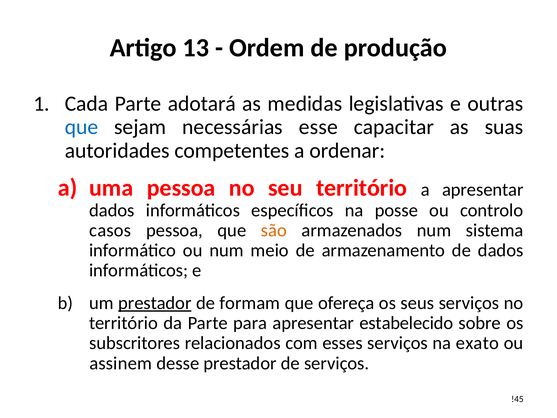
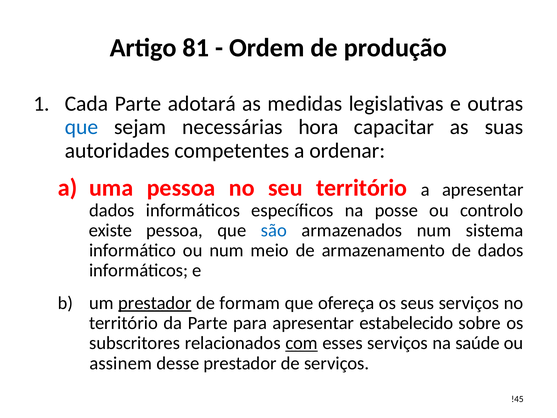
13: 13 -> 81 (196, 48)
esse: esse -> hora (318, 127)
casos: casos -> existe (110, 230)
são colour: orange -> blue (274, 230)
com underline: none -> present (302, 343)
exato: exato -> saúde (478, 343)
